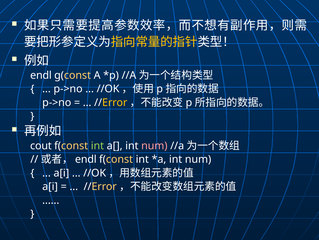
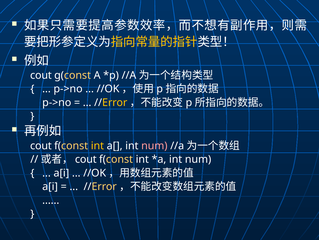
endl: endl -> cout (41, 75)
int colour: light green -> yellow (97, 145)
endl: endl -> cout (86, 159)
